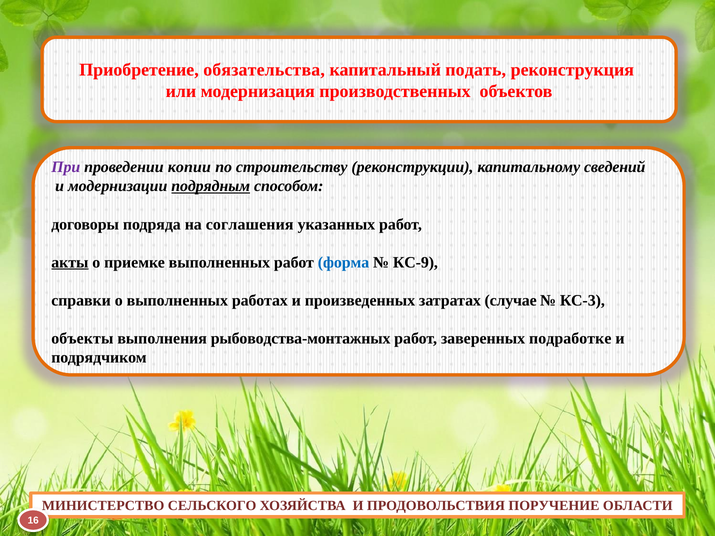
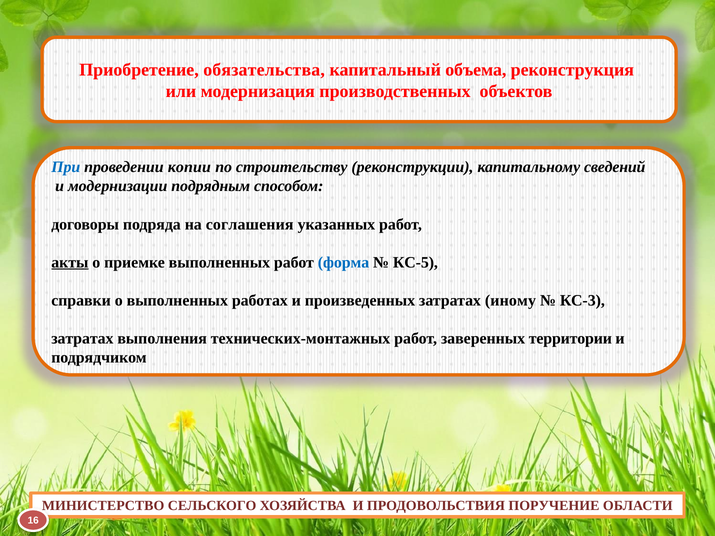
подать: подать -> объема (476, 70)
При colour: purple -> blue (66, 167)
подрядным underline: present -> none (211, 186)
КС-9: КС-9 -> КС-5 (415, 262)
случае: случае -> иному (510, 301)
объекты: объекты -> затратах (82, 339)
рыбоводства-монтажных: рыбоводства-монтажных -> технических-монтажных (301, 339)
подработке: подработке -> территории (570, 339)
